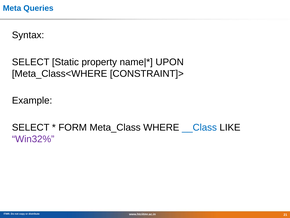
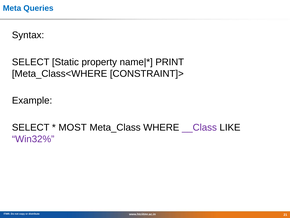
UPON: UPON -> PRINT (170, 62)
FORM: FORM -> MOST (73, 127)
__Class colour: blue -> purple (199, 127)
